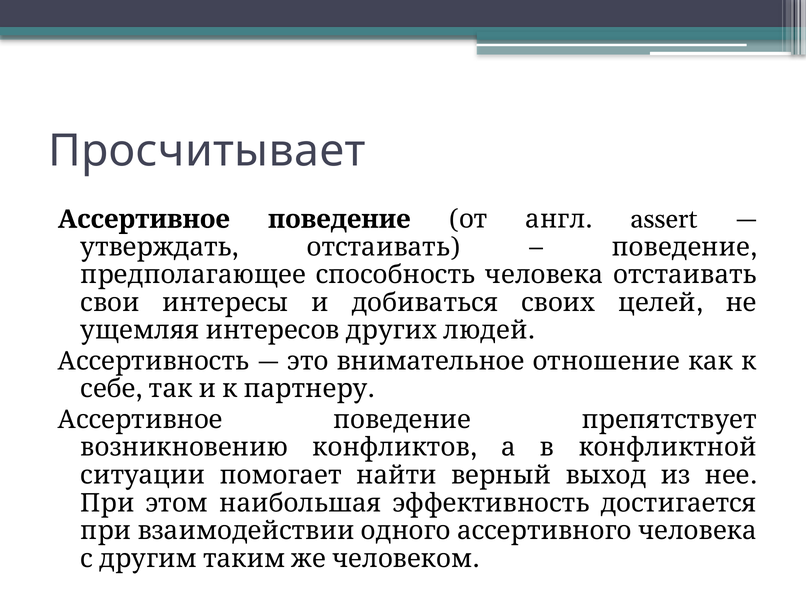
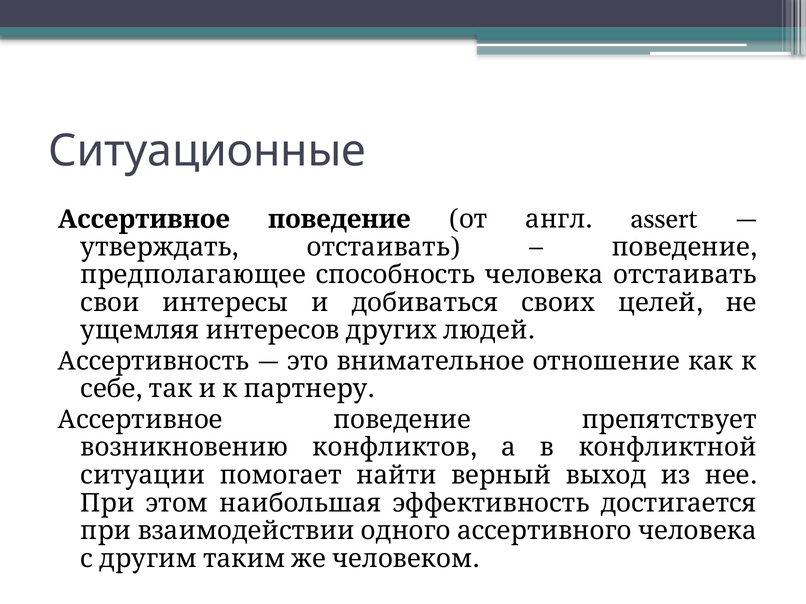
Просчитывает: Просчитывает -> Ситуационные (207, 151)
